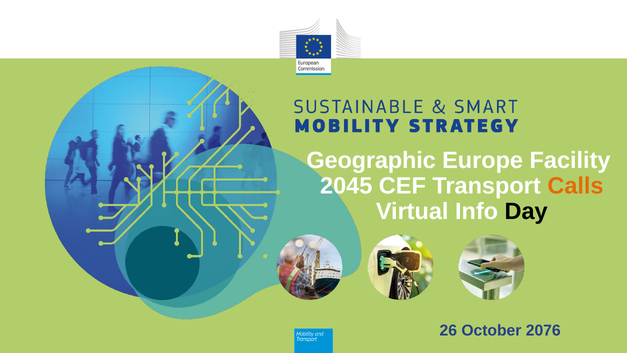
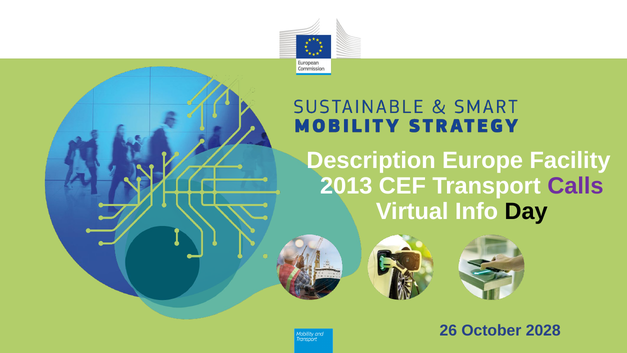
Geographic: Geographic -> Description (371, 160)
2045: 2045 -> 2013 (346, 186)
Calls colour: orange -> purple (575, 186)
2076: 2076 -> 2028 (543, 331)
